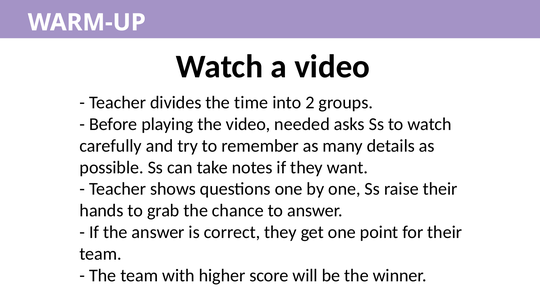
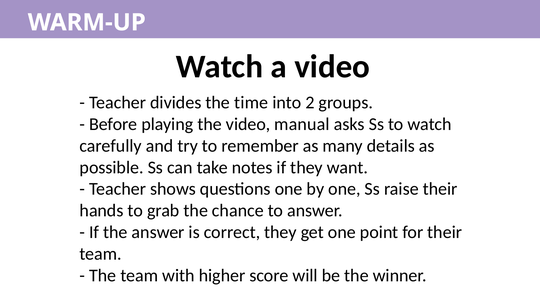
needed: needed -> manual (302, 124)
